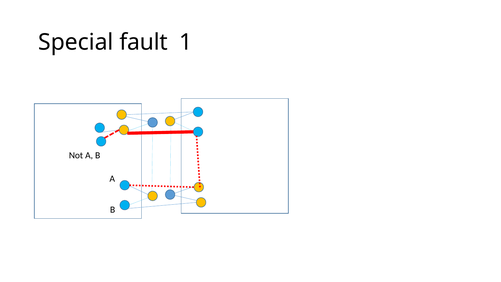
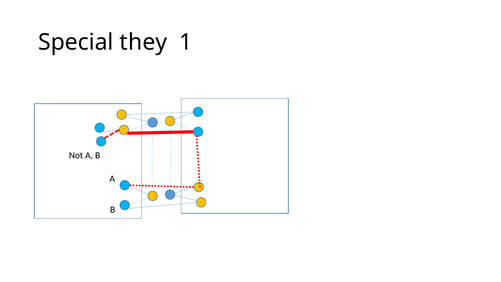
fault: fault -> they (143, 42)
